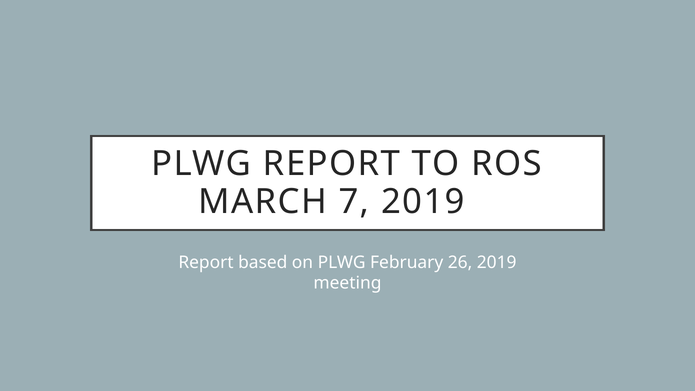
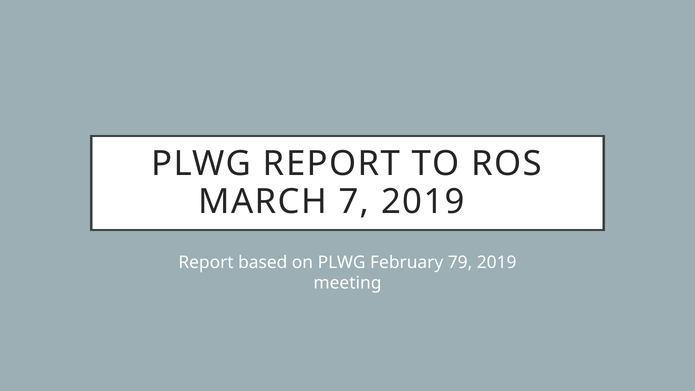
26: 26 -> 79 (460, 262)
